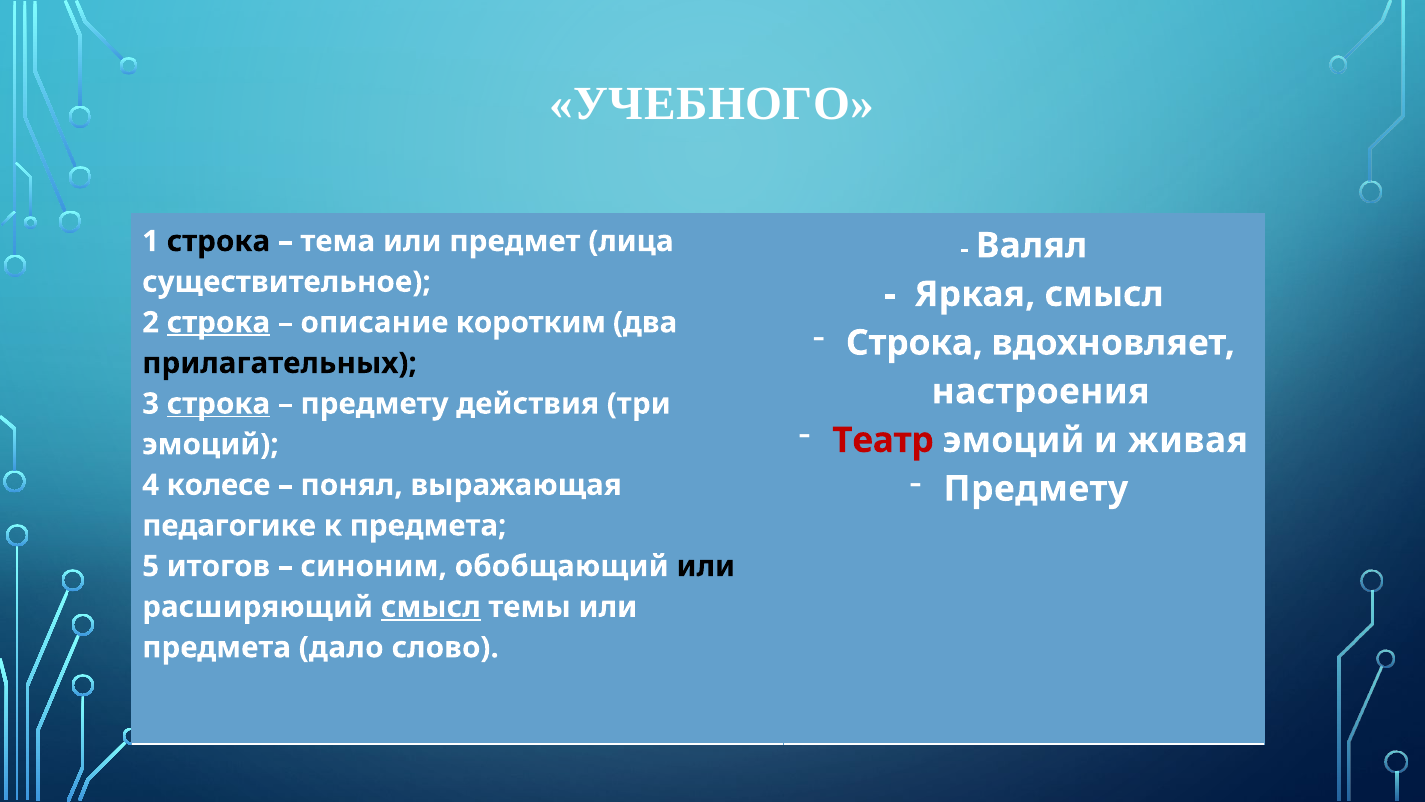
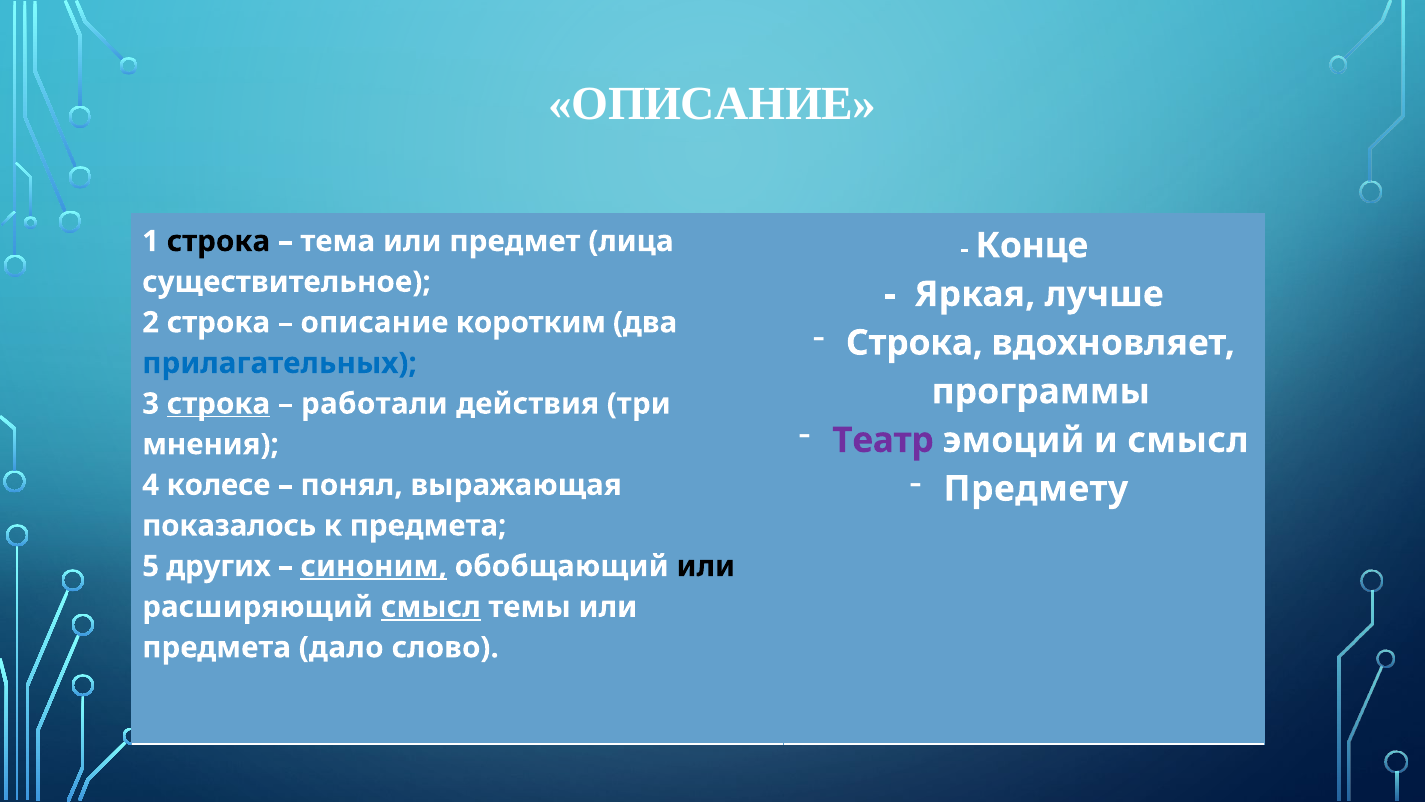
УЧЕБНОГО: УЧЕБНОГО -> ОПИСАНИЕ (712, 104)
Валял: Валял -> Конце (1032, 245)
Яркая смысл: смысл -> лучше (1104, 294)
строка underline: present -> none (218, 322)
прилагательных colour: black -> blue (279, 363)
настроения: настроения -> программы (1041, 391)
предмету: предмету -> работали (374, 404)
Театр colour: red -> purple (883, 440)
и живая: живая -> смысл (1188, 440)
эмоций: эмоций -> мнения (210, 444)
педагогике: педагогике -> показалось (229, 525)
итогов: итогов -> других (219, 566)
синоним underline: none -> present (374, 566)
